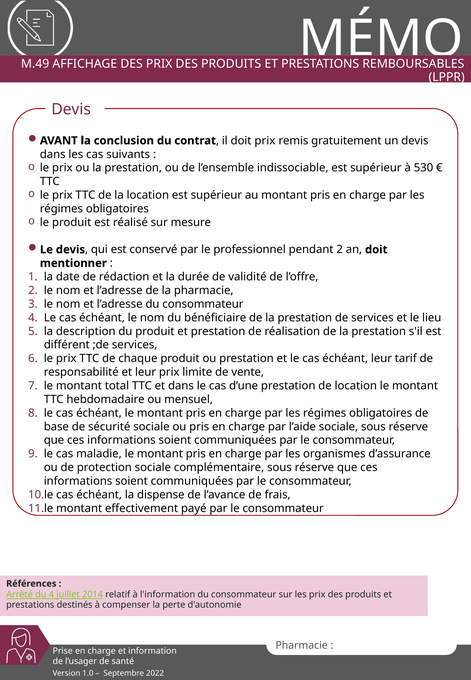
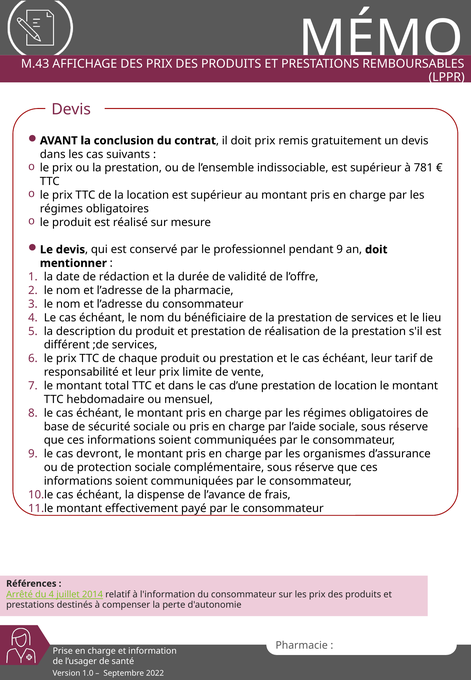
M.49: M.49 -> M.43 (35, 64)
530: 530 -> 781 (423, 168)
pendant 2: 2 -> 9 (340, 250)
maladie: maladie -> devront (99, 454)
